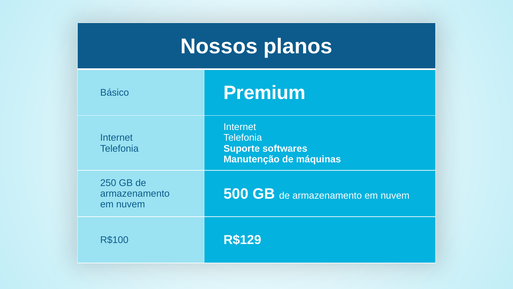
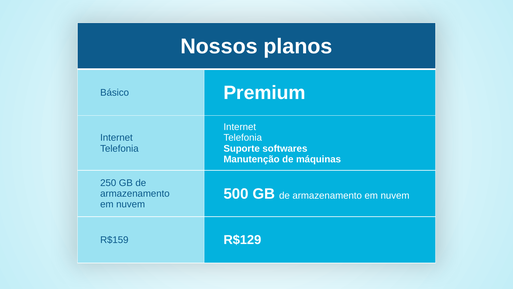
R$100: R$100 -> R$159 (114, 240)
